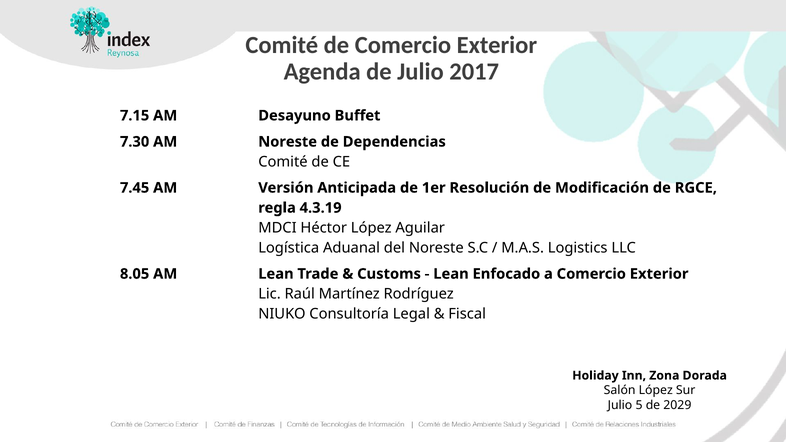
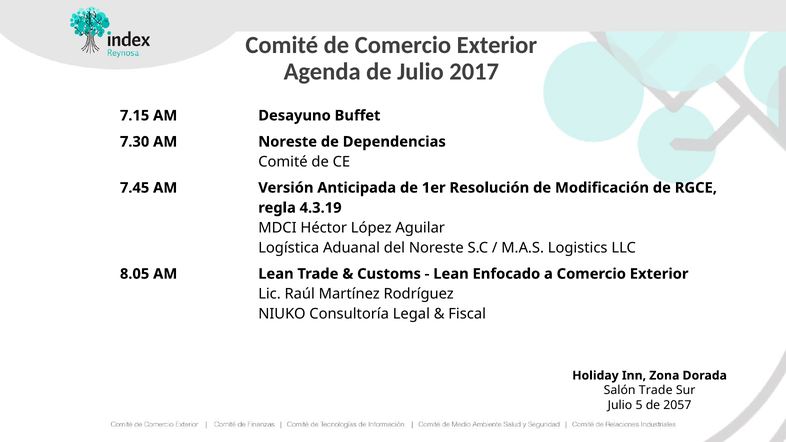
Salón López: López -> Trade (656, 390)
2029: 2029 -> 2057 (677, 405)
